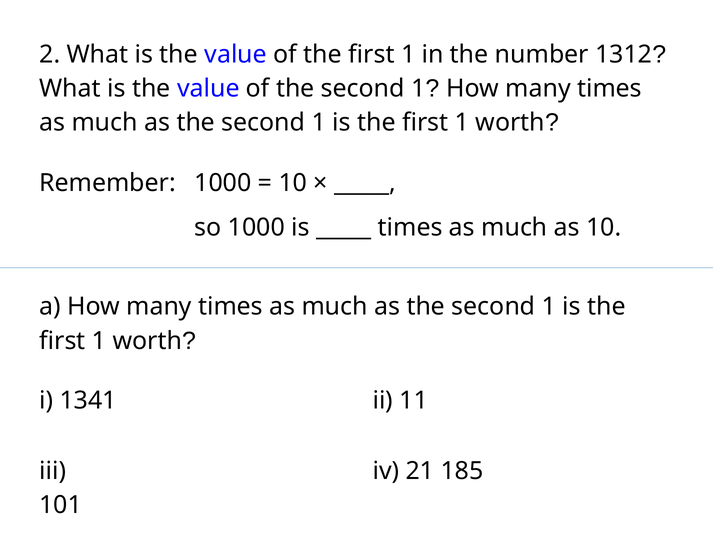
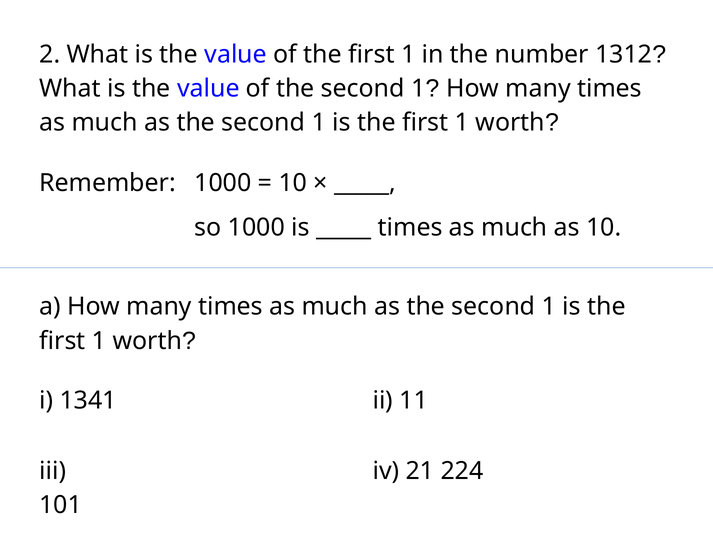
185: 185 -> 224 (462, 471)
